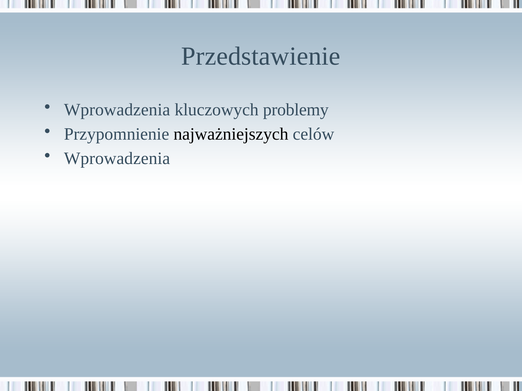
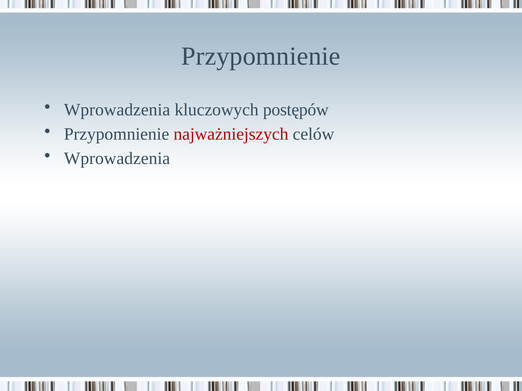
Przedstawienie: Przedstawienie -> Przypomnienie (261, 56)
problemy: problemy -> postępów (296, 110)
najważniejszych colour: black -> red (231, 134)
